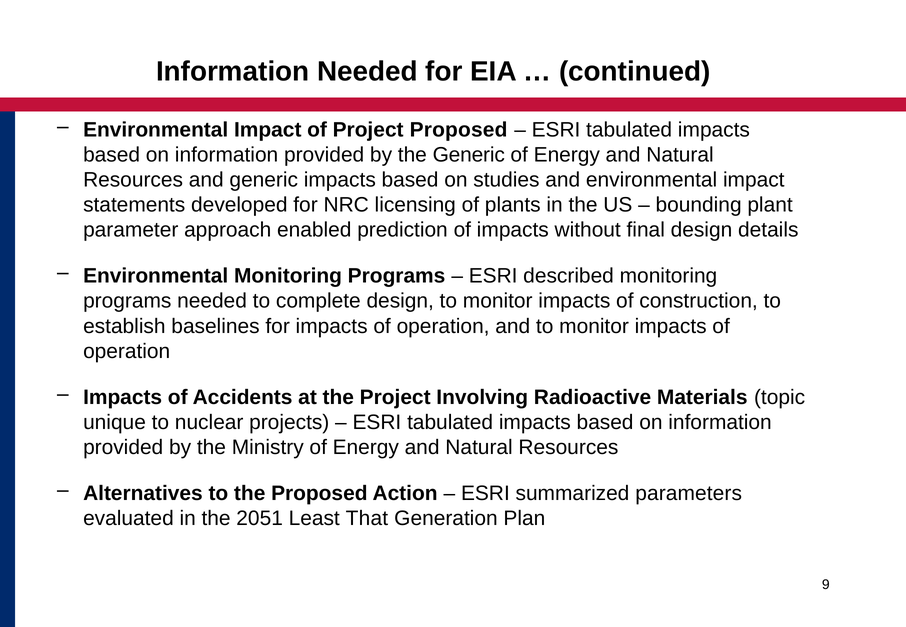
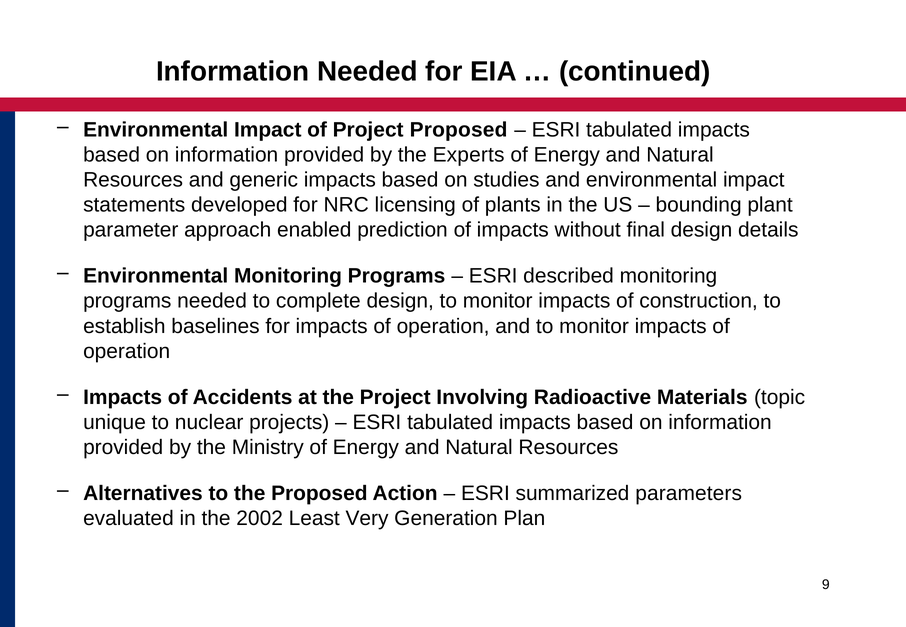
the Generic: Generic -> Experts (469, 155)
2051: 2051 -> 2002 (260, 519)
That: That -> Very (367, 519)
